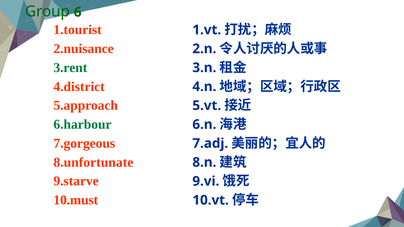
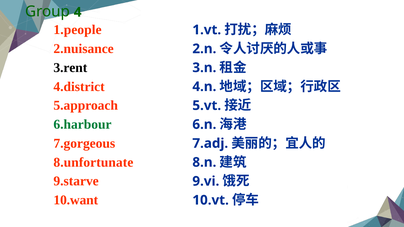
6: 6 -> 4 (78, 12)
1.tourist: 1.tourist -> 1.people (78, 30)
3.rent colour: green -> black (70, 68)
10.must: 10.must -> 10.want (76, 200)
